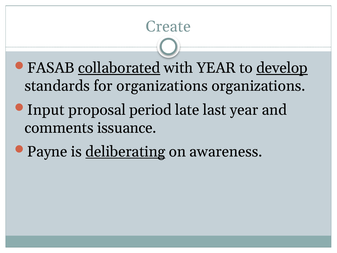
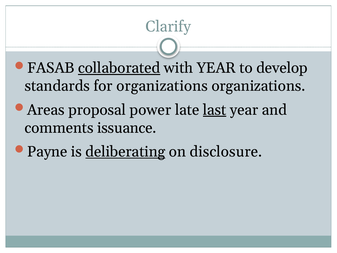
Create: Create -> Clarify (168, 27)
develop underline: present -> none (282, 68)
Input: Input -> Areas (46, 110)
period: period -> power (150, 110)
last underline: none -> present (215, 110)
awareness: awareness -> disclosure (226, 152)
